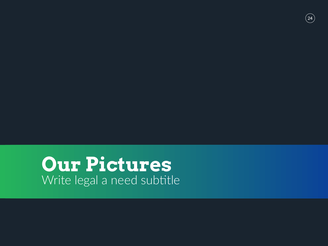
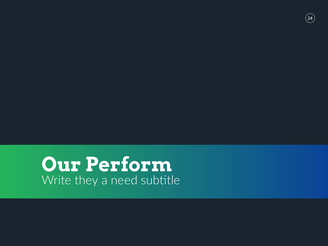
Pictures: Pictures -> Perform (129, 165)
legal: legal -> they (86, 180)
